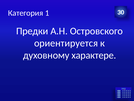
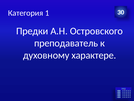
ориентируется: ориентируется -> преподаватель (66, 43)
